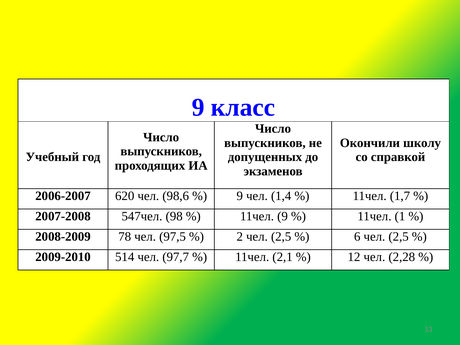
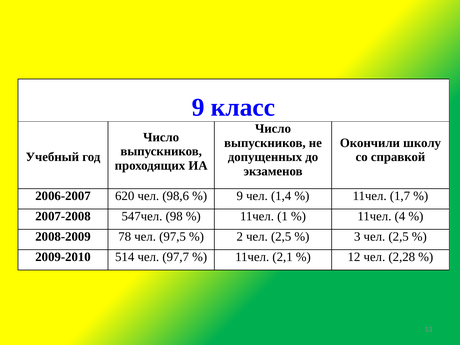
11чел 9: 9 -> 1 (283, 216)
1: 1 -> 4 (400, 216)
6: 6 -> 3 (357, 237)
